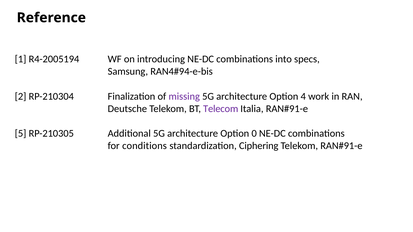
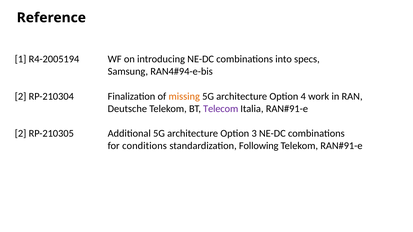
missing colour: purple -> orange (184, 96)
5: 5 -> 2 (21, 134)
0: 0 -> 3 (254, 134)
Ciphering: Ciphering -> Following (259, 146)
